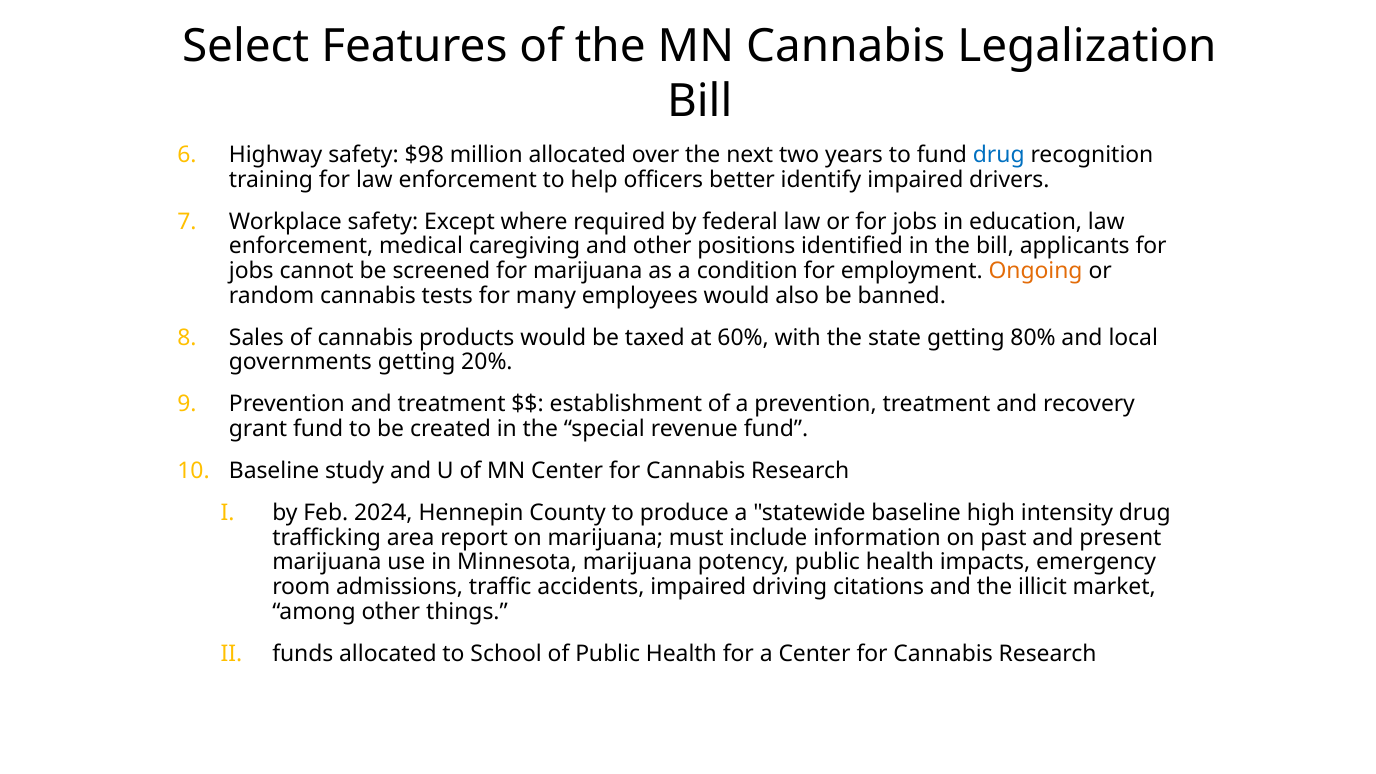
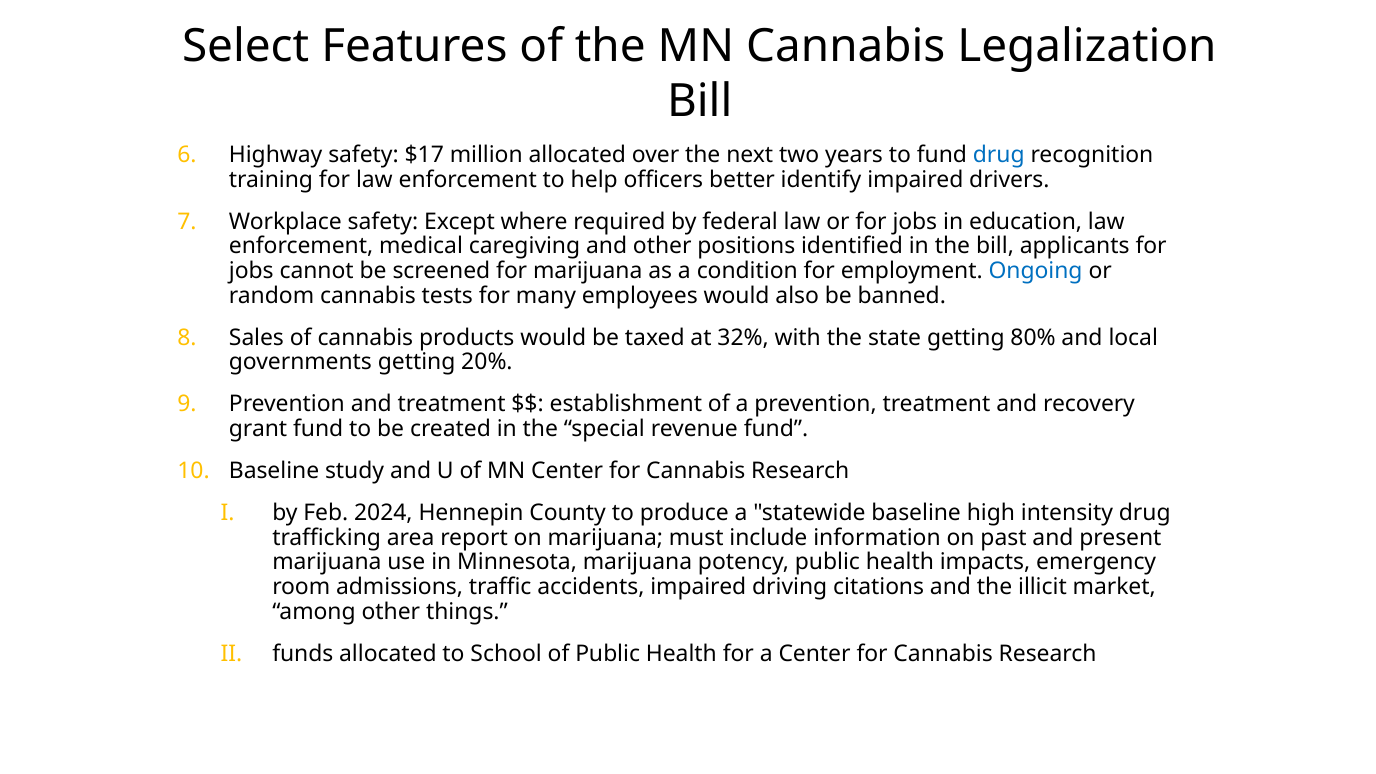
$98: $98 -> $17 (424, 155)
Ongoing colour: orange -> blue (1036, 271)
60%: 60% -> 32% (743, 338)
